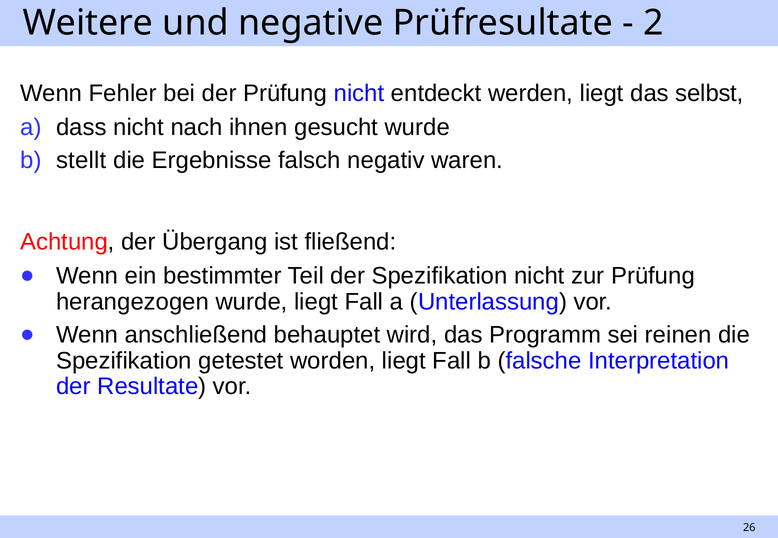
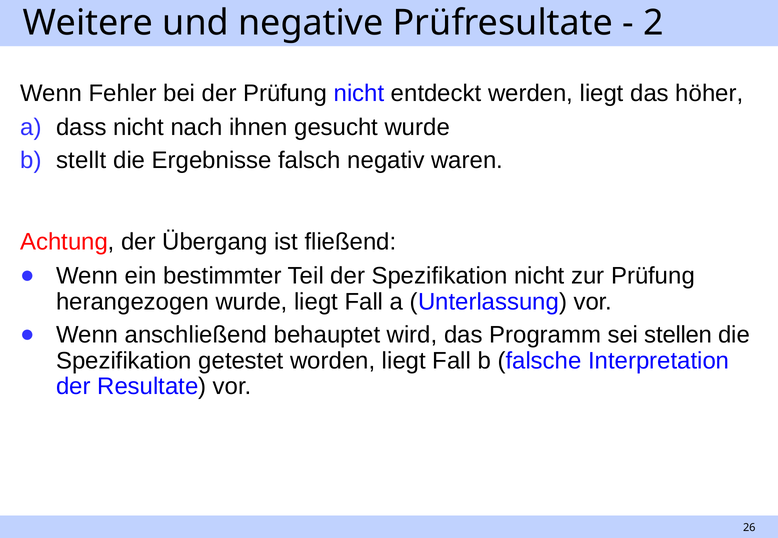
selbst: selbst -> höher (709, 93)
reinen: reinen -> stellen (678, 335)
